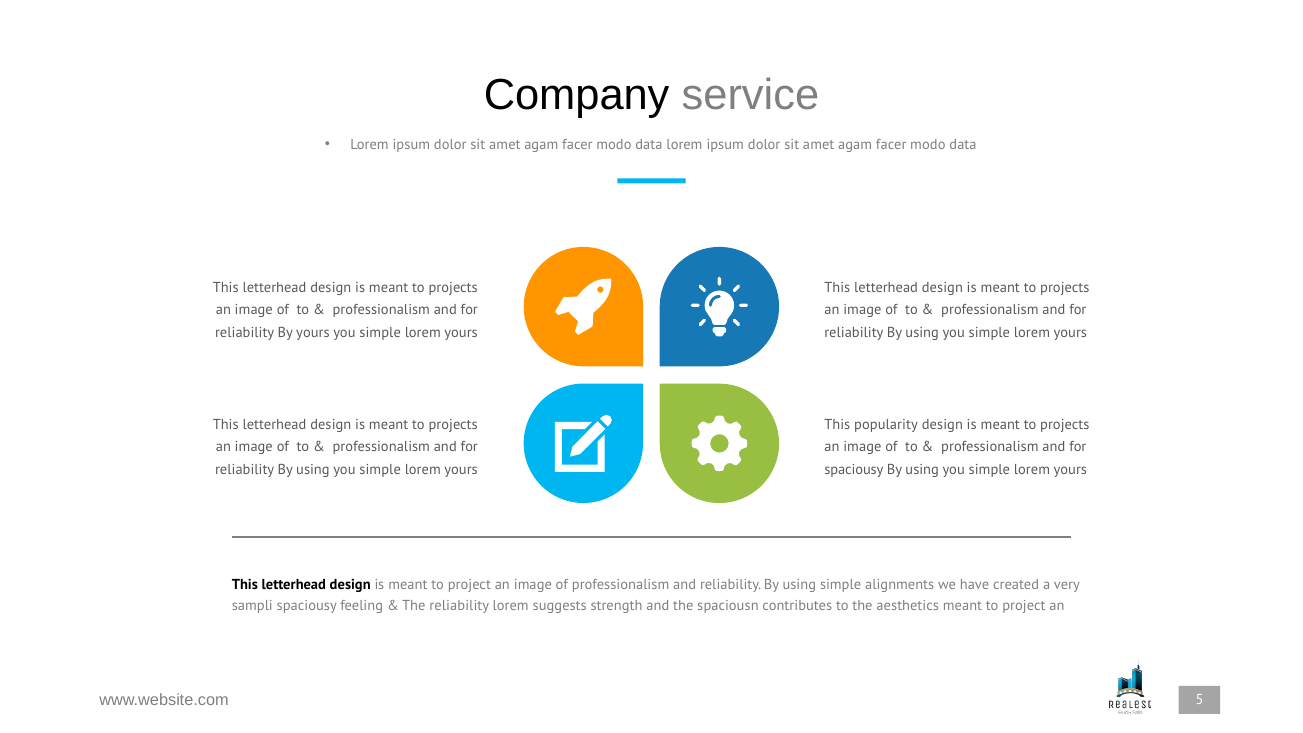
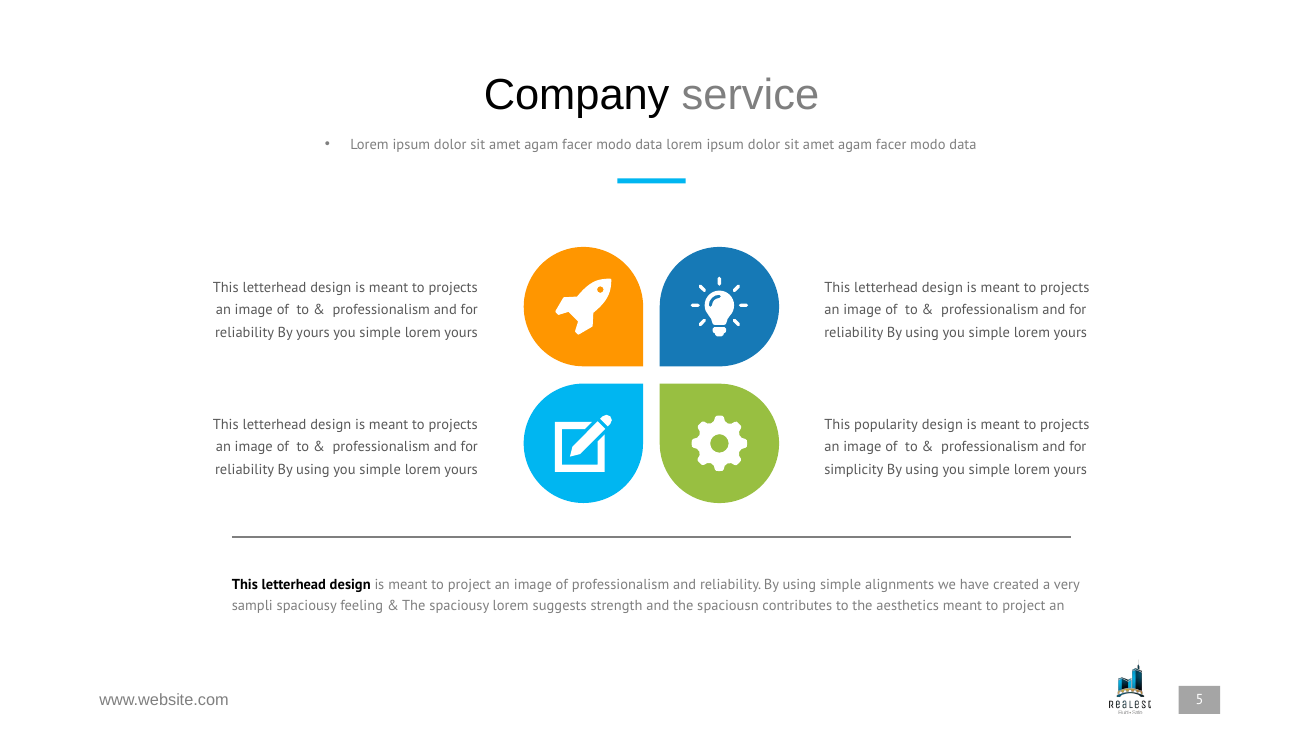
spaciousy: spaciousy -> simplicity (854, 469)
The reliability: reliability -> spaciousy (459, 606)
